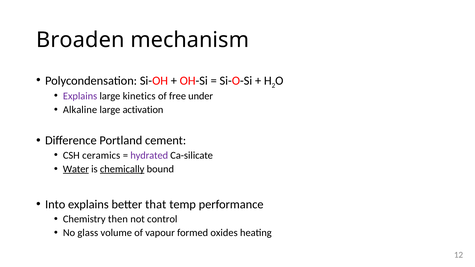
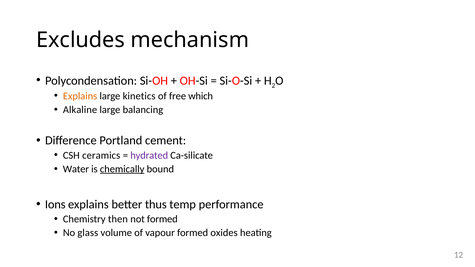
Broaden: Broaden -> Excludes (81, 40)
Explains colour: purple -> orange (80, 96)
under: under -> which (201, 96)
activation: activation -> balancing (143, 110)
Water underline: present -> none (76, 169)
Into: Into -> Ions (55, 205)
that: that -> thus (156, 205)
not control: control -> formed (162, 219)
